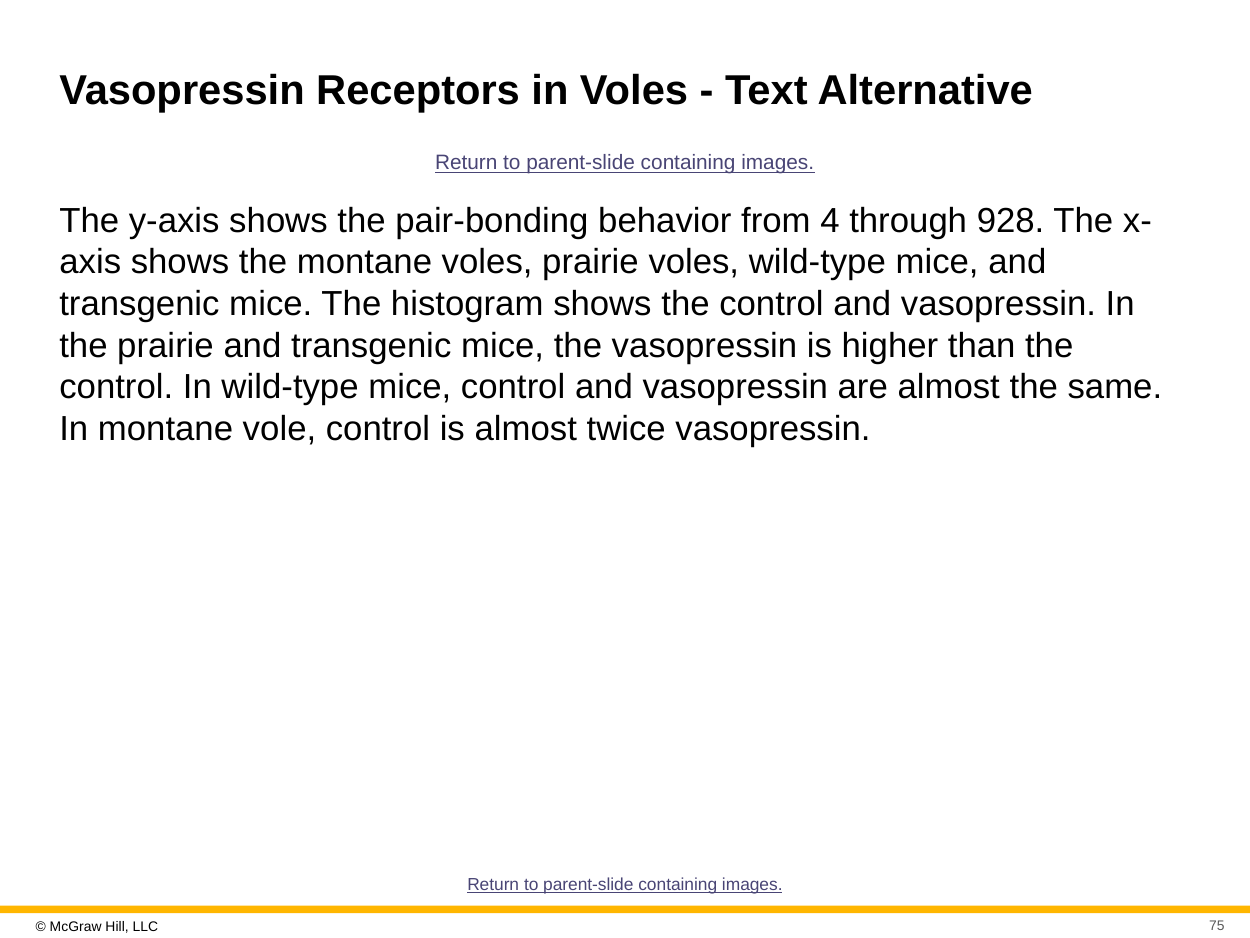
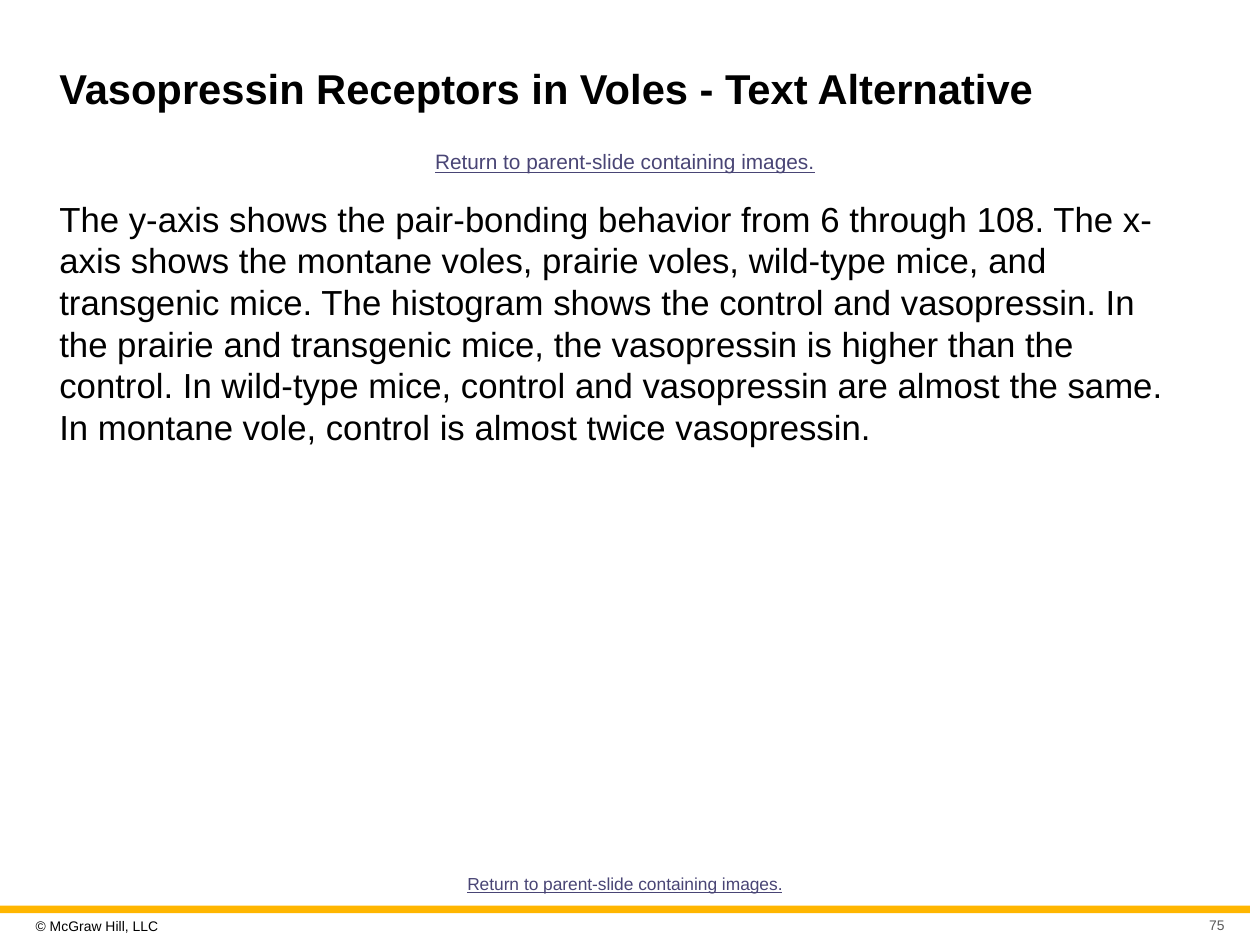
4: 4 -> 6 (830, 221)
928: 928 -> 108 (1011, 221)
